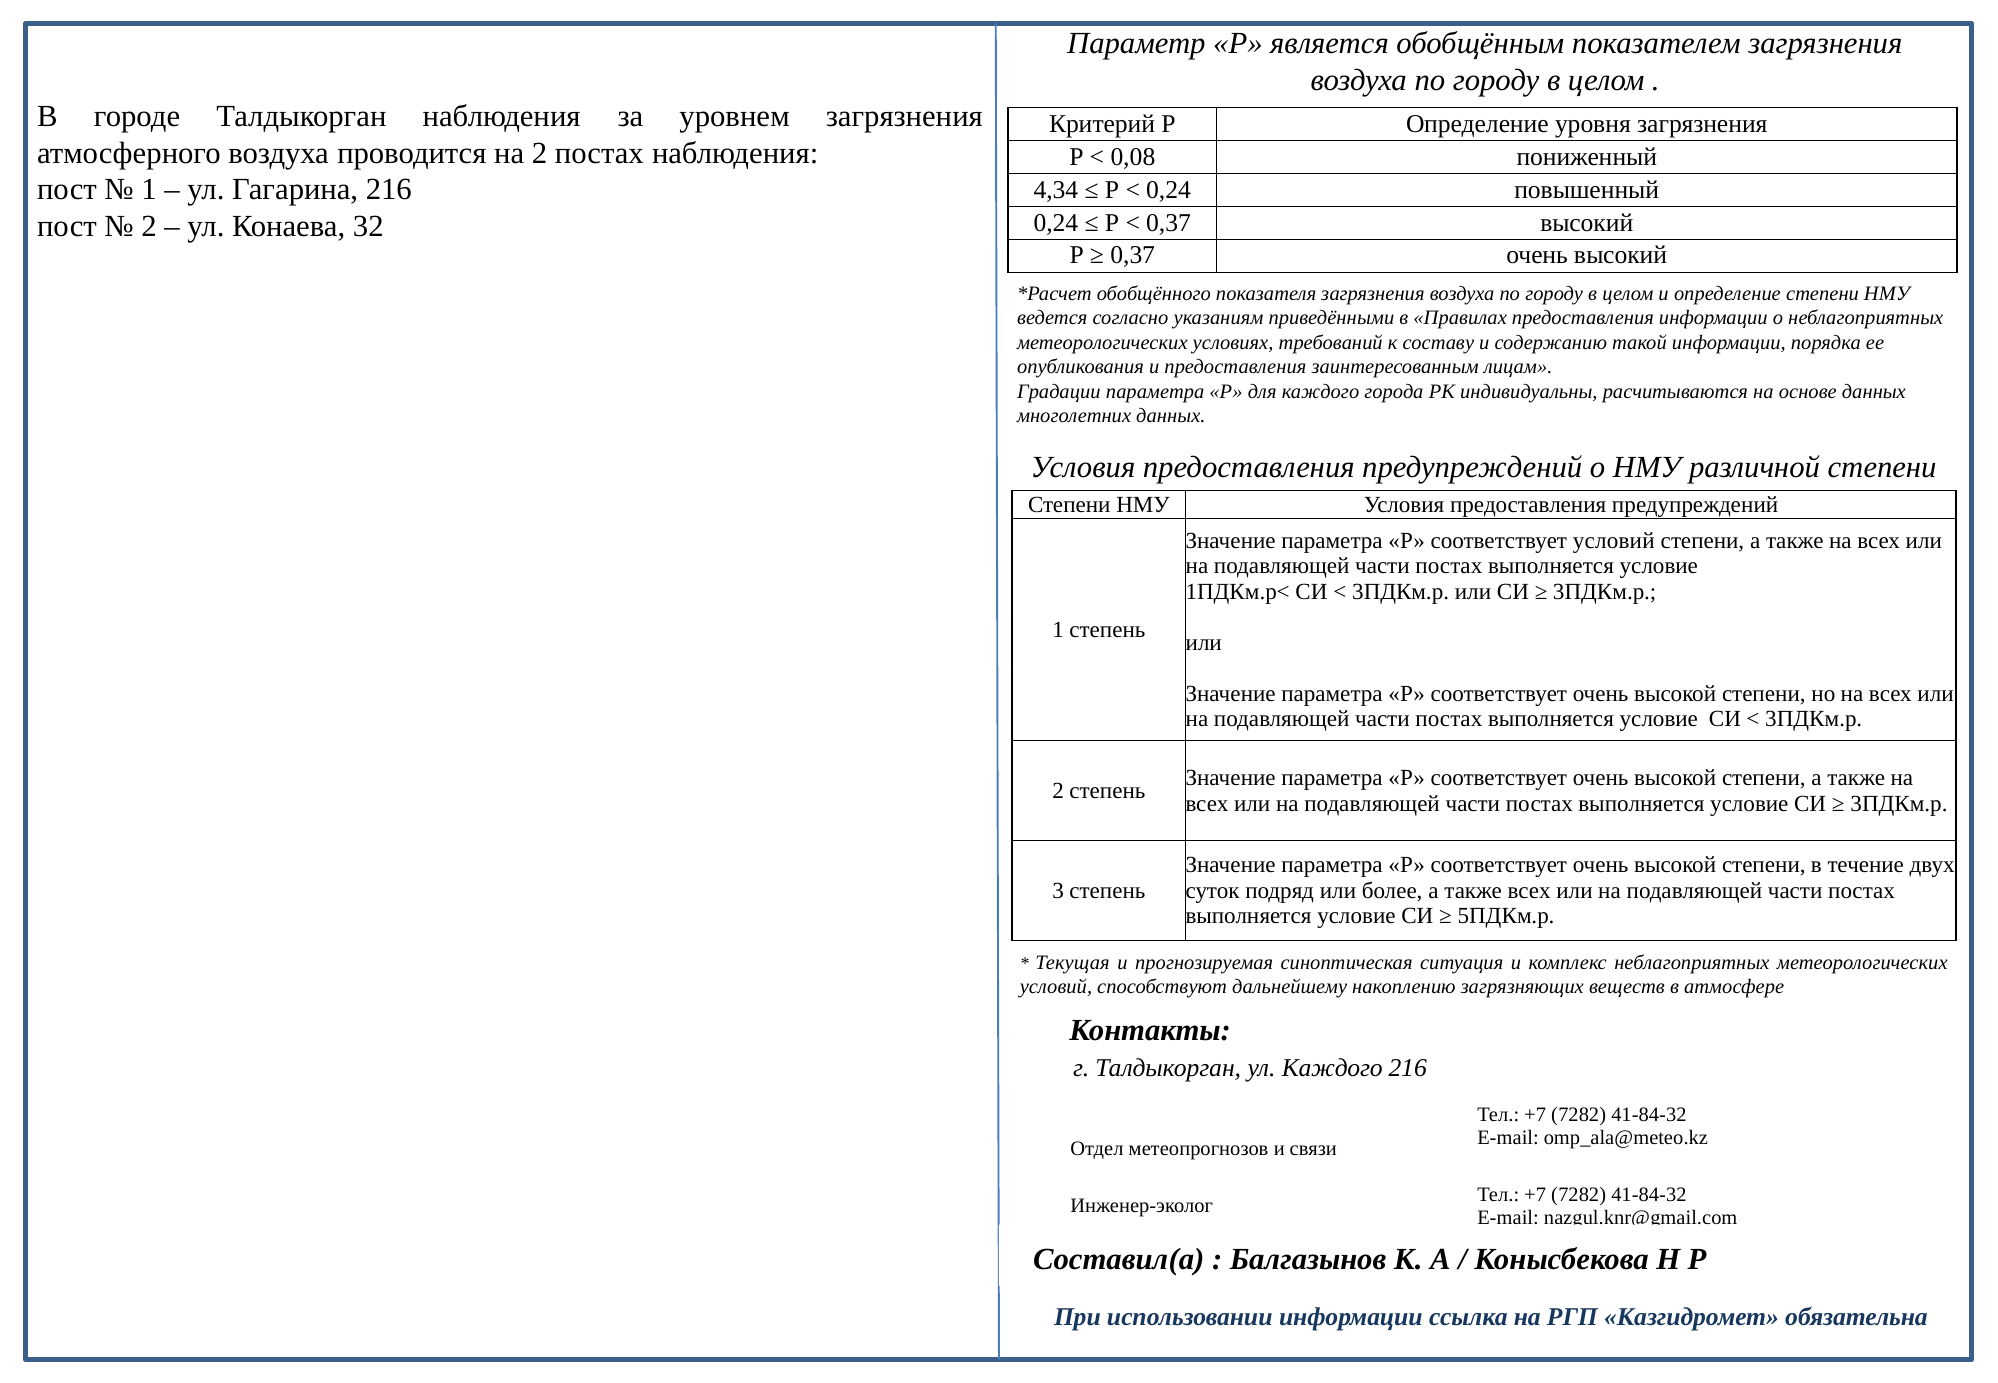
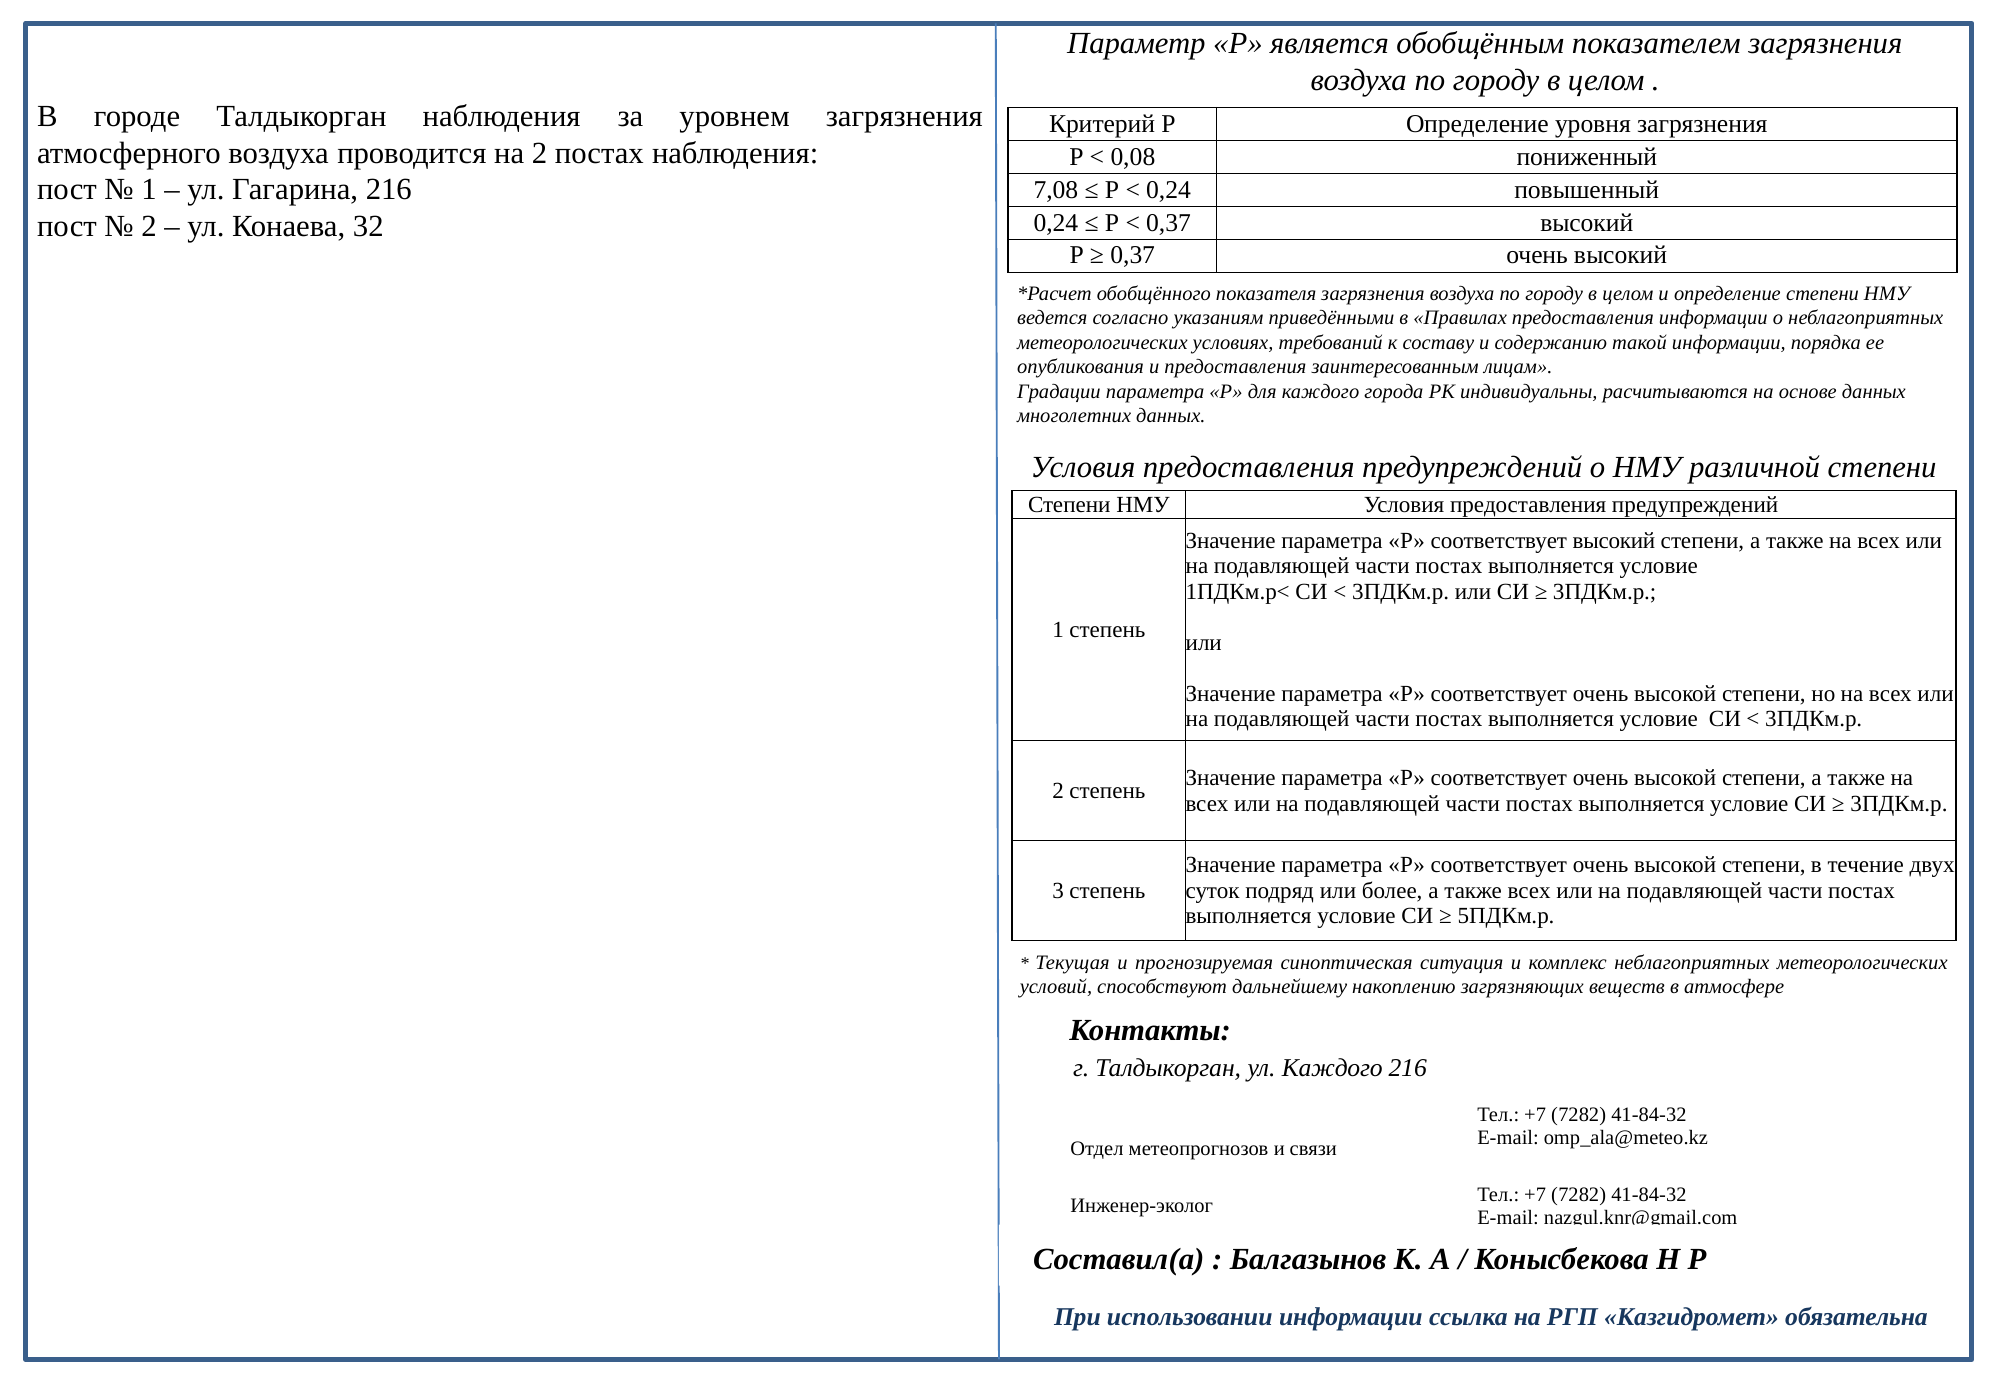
4,34: 4,34 -> 7,08 (1056, 190)
соответствует условий: условий -> высокий (1614, 541)
